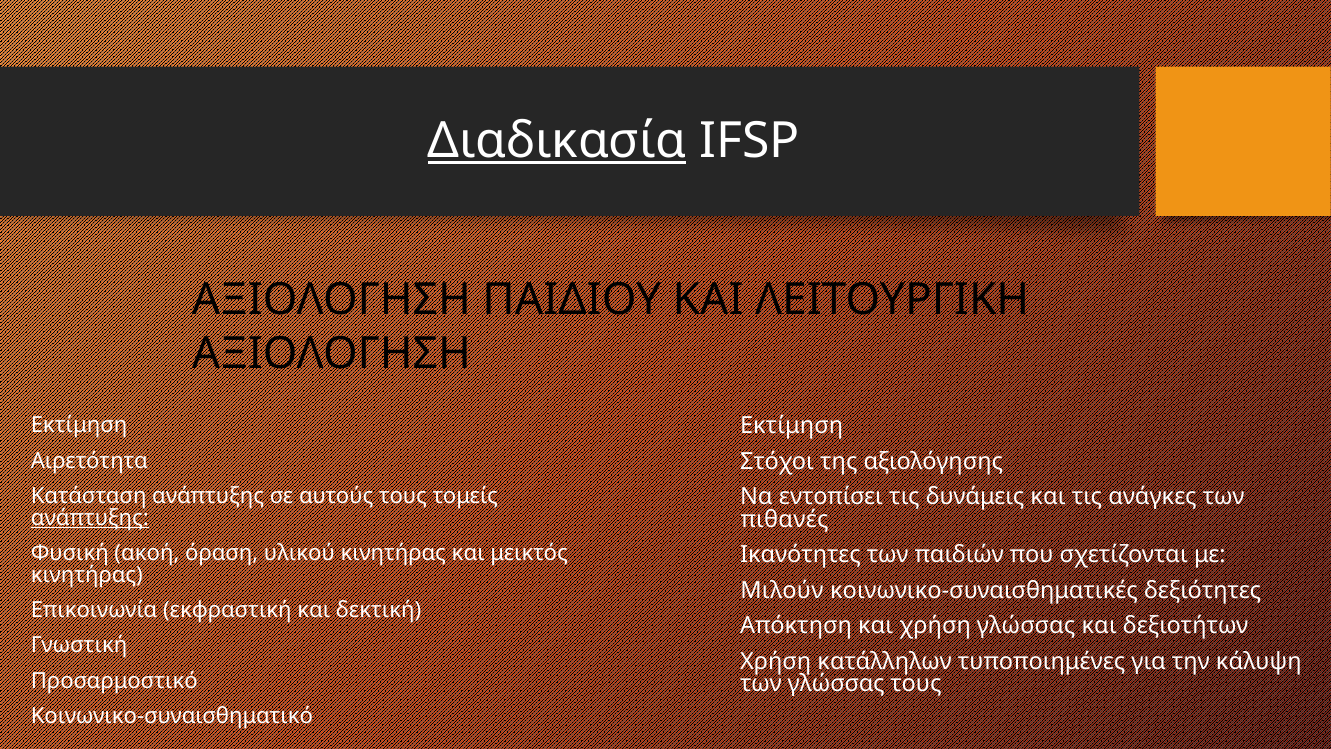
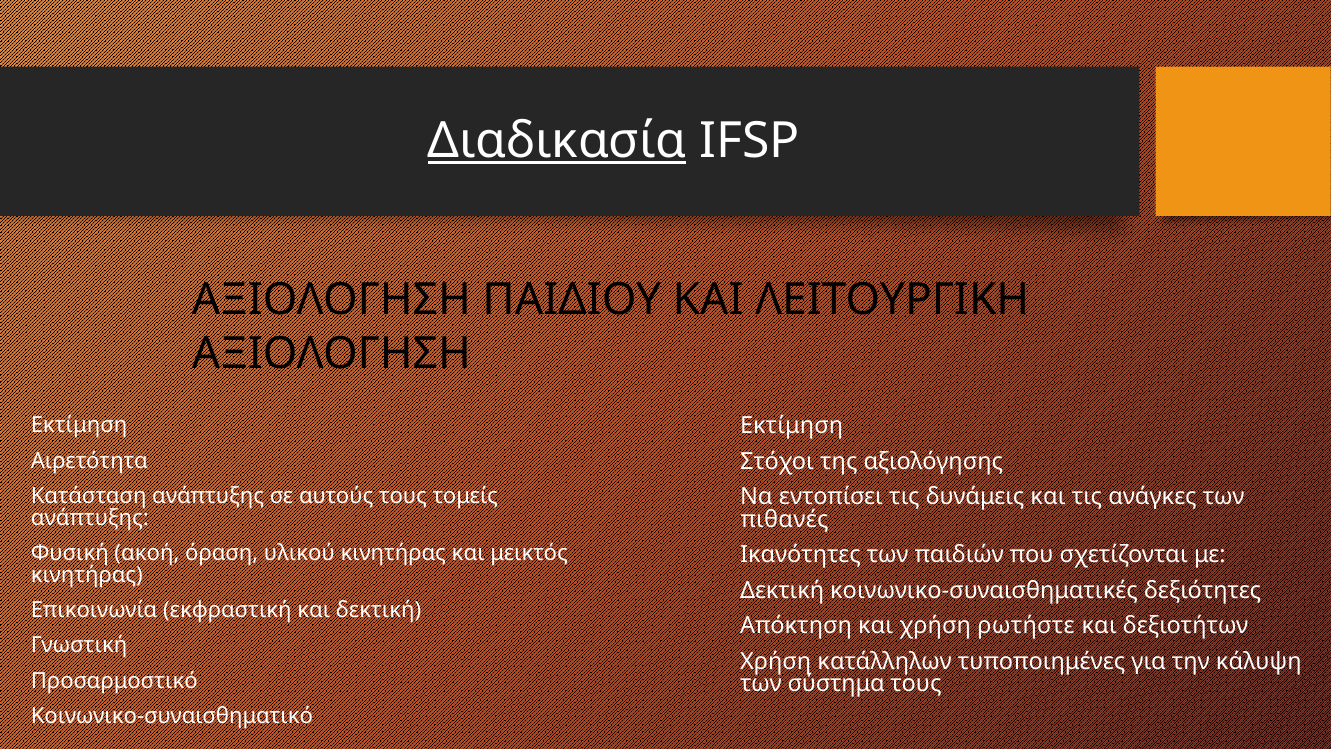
ανάπτυξης underline: present -> none (90, 518)
Μιλούν: Μιλούν -> Δεκτική (782, 590)
χρήση γλώσσας: γλώσσας -> ρωτήστε (1026, 626)
των γλώσσας: γλώσσας -> σύστημα (836, 684)
